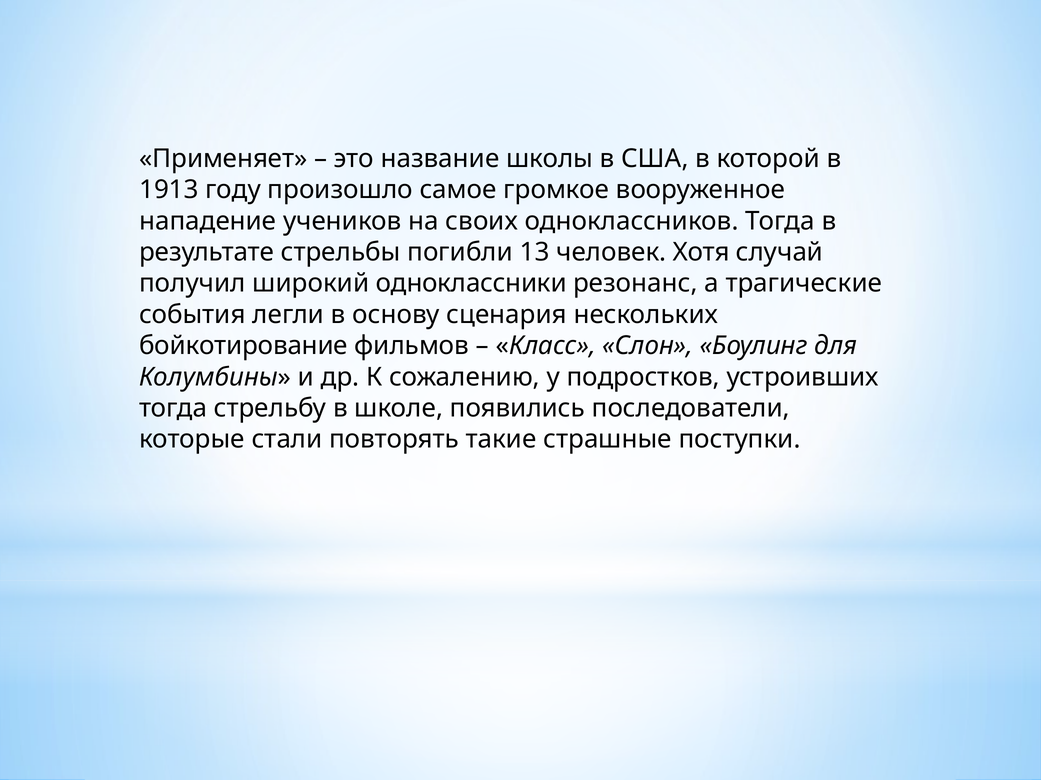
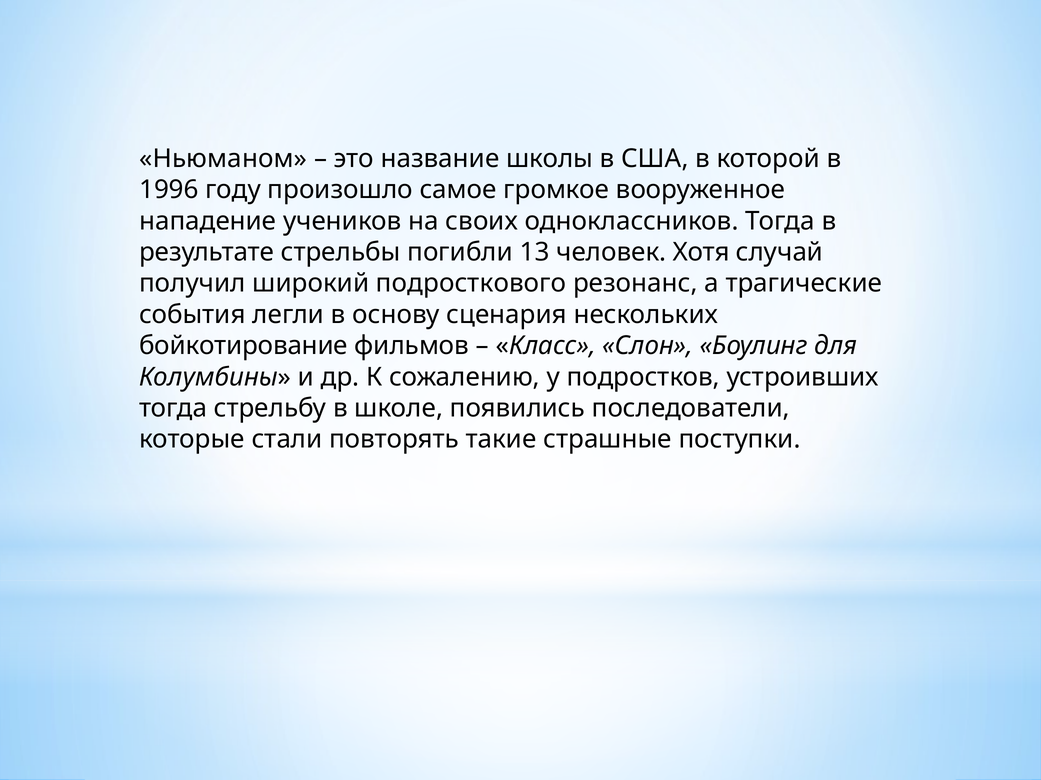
Применяет: Применяет -> Ньюманом (223, 159)
1913: 1913 -> 1996 (169, 190)
одноклассники: одноклассники -> подросткового (471, 284)
